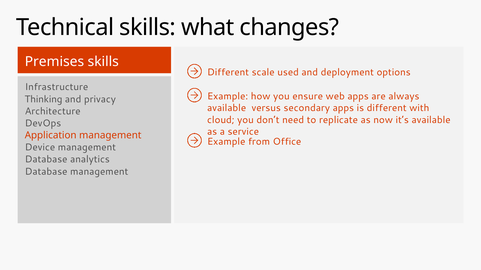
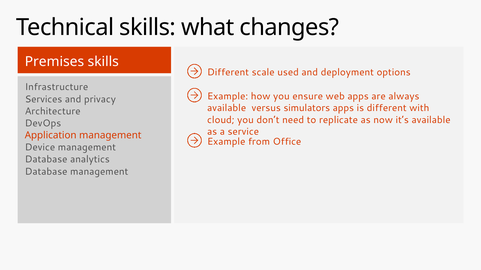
Thinking: Thinking -> Services (43, 99)
secondary: secondary -> simulators (307, 108)
